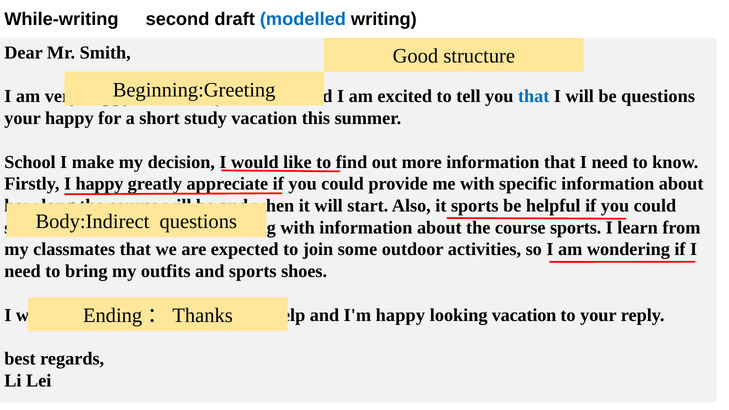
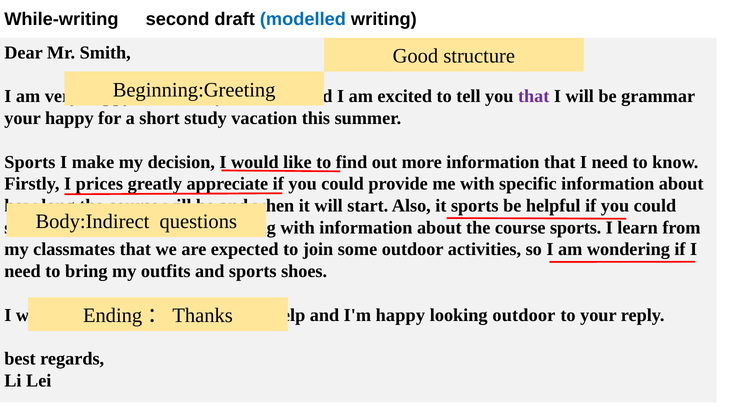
that colour: blue -> purple (534, 96)
be questions: questions -> grammar (658, 96)
School: School -> Sports (30, 162)
I happy: happy -> prices (99, 184)
looking vacation: vacation -> outdoor (524, 315)
